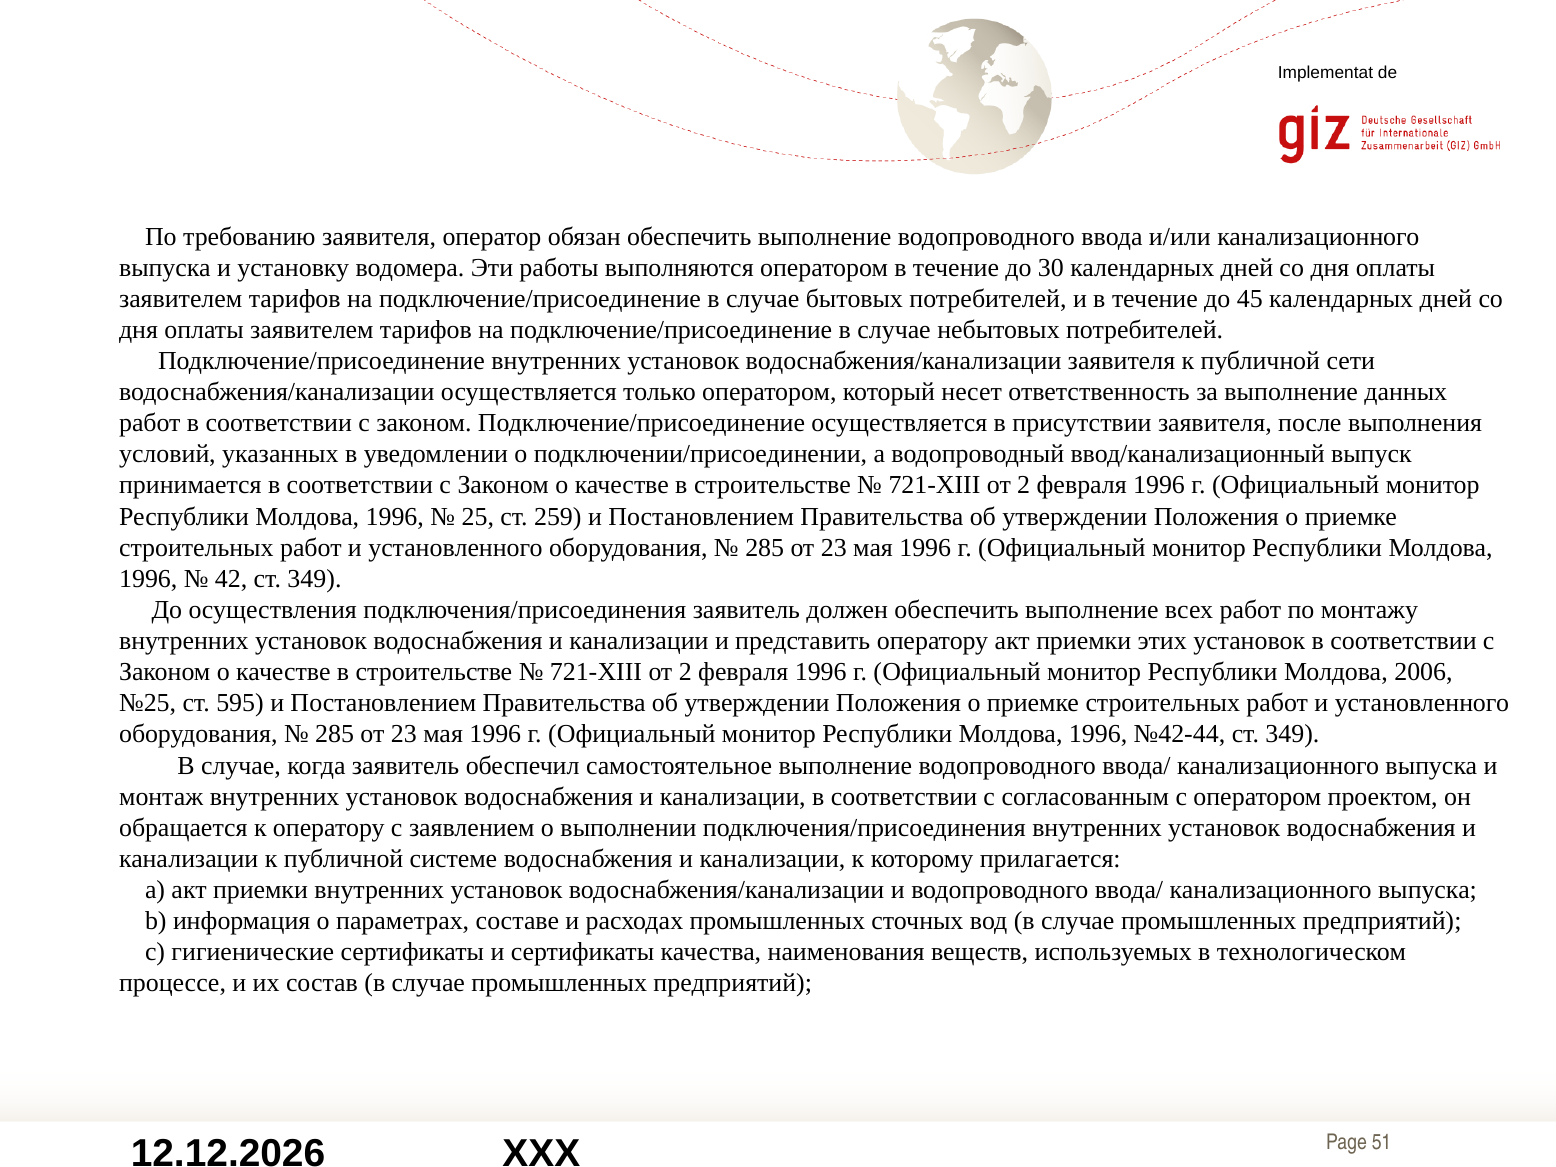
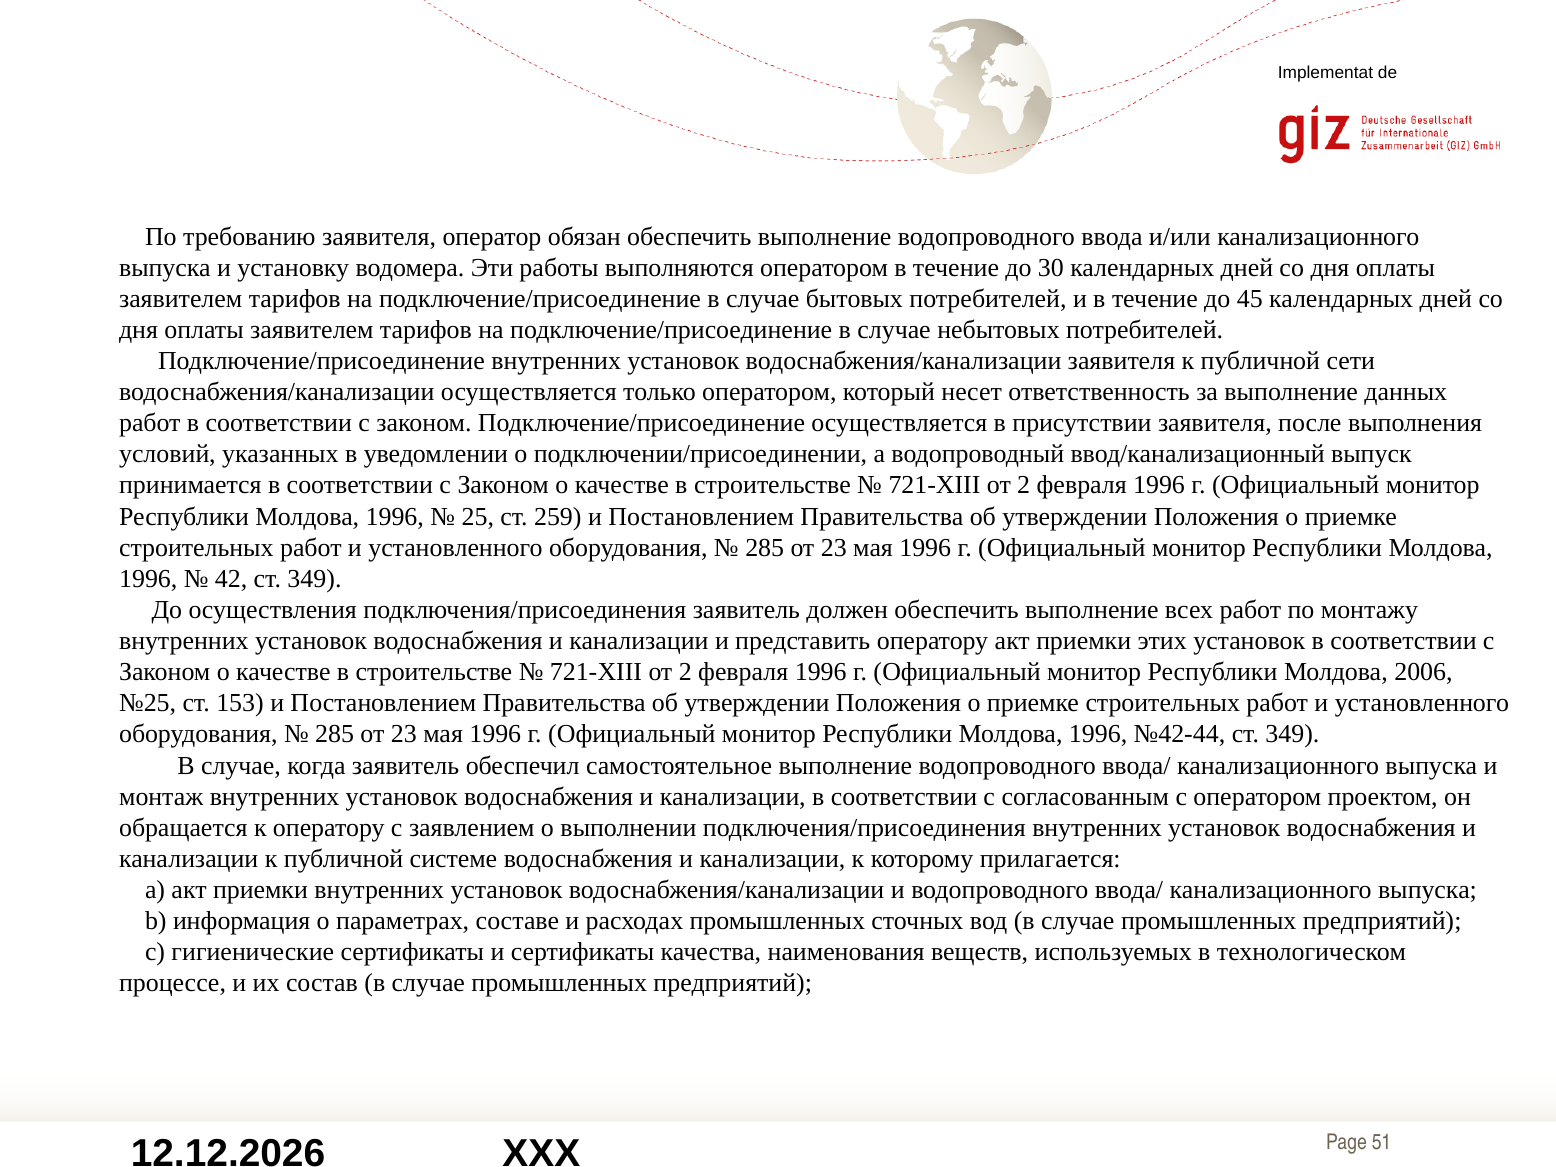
595: 595 -> 153 (240, 703)
